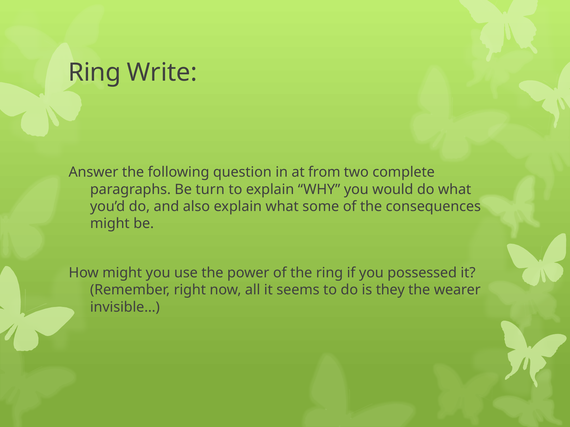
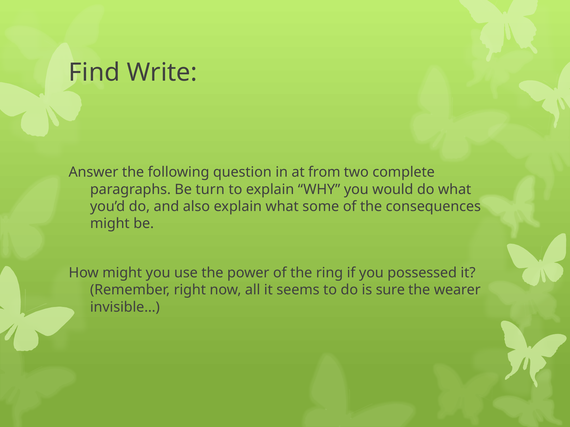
Ring: Ring -> Find (94, 73)
they: they -> sure (390, 290)
